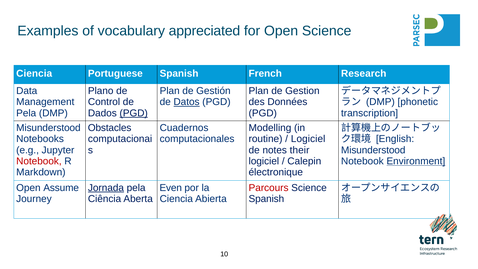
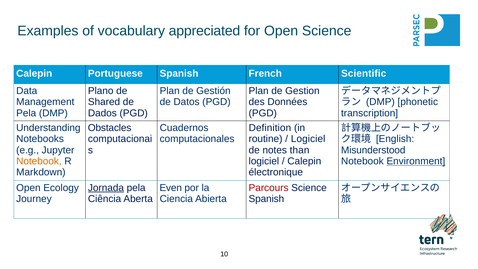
Ciencia: Ciencia -> Calepin (34, 73)
Research: Research -> Scientific (364, 73)
Control: Control -> Shared (104, 102)
Datos underline: present -> none (187, 102)
PGD underline: present -> none (134, 113)
Misunderstood: Misunderstood -> Understanding (48, 128)
Modelling: Modelling -> Definition (270, 128)
their: their -> than (300, 150)
Notebook colour: red -> orange (39, 161)
Assume: Assume -> Ecology (61, 188)
